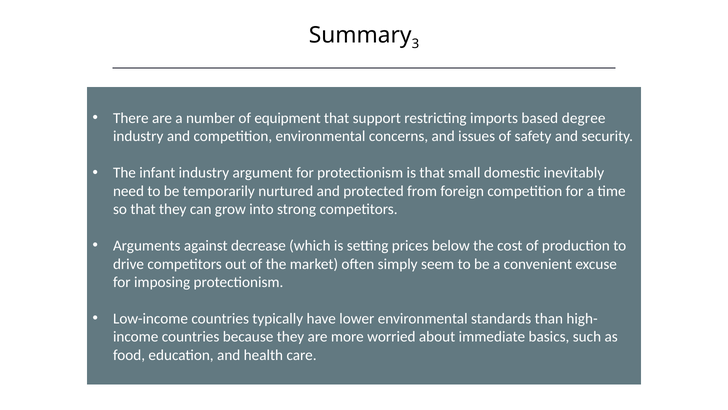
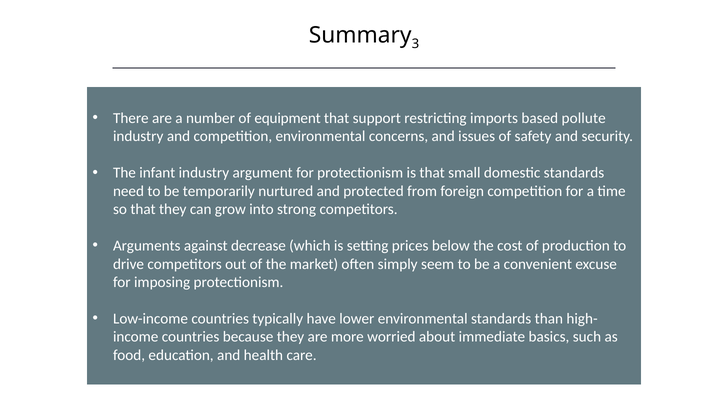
degree: degree -> pollute (584, 118)
domestic inevitably: inevitably -> standards (574, 173)
